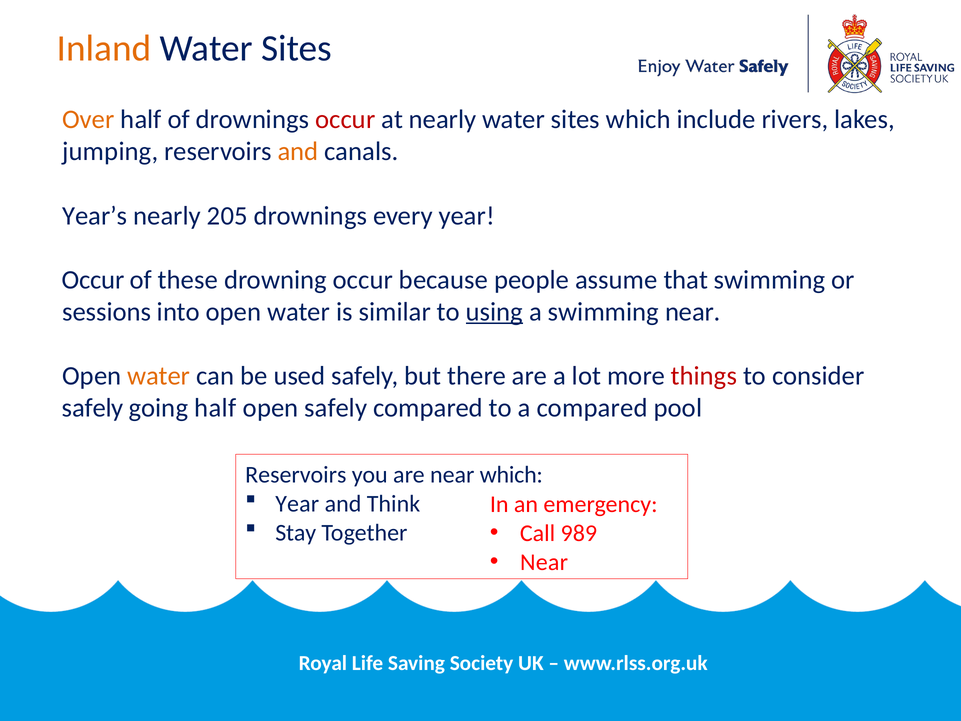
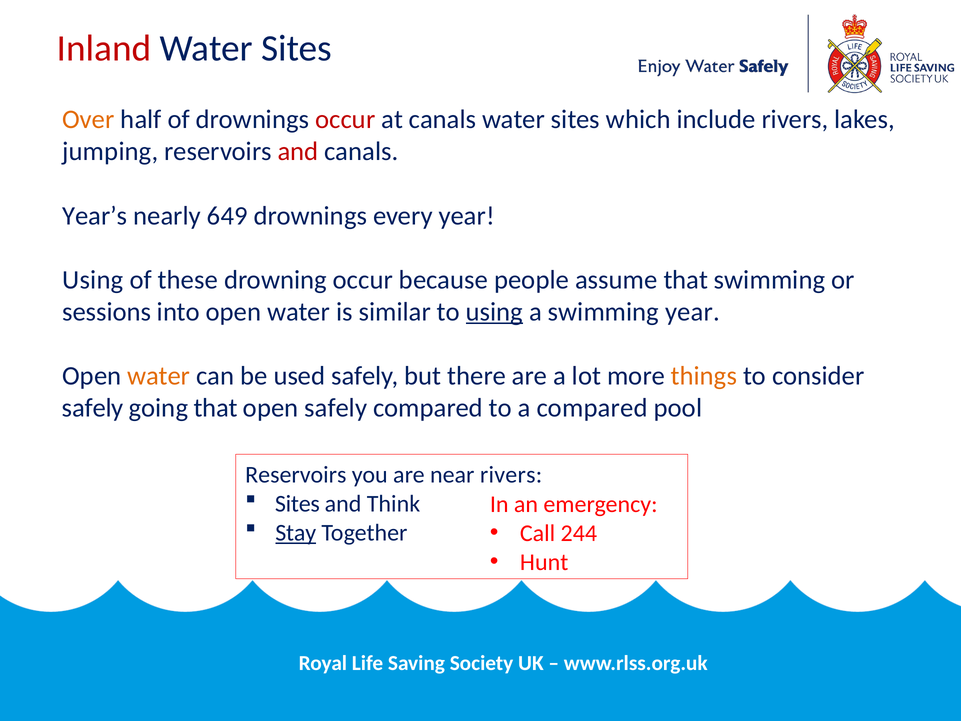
Inland colour: orange -> red (104, 49)
at nearly: nearly -> canals (443, 120)
and colour: orange -> red (298, 152)
205: 205 -> 649 (227, 216)
Occur: Occur -> Using (93, 280)
swimming near: near -> year (693, 312)
things colour: red -> orange (704, 376)
going half: half -> that (216, 408)
near which: which -> rivers (511, 475)
Year: Year -> Sites (297, 504)
Stay underline: none -> present (296, 533)
989: 989 -> 244 (579, 533)
Near: Near -> Hunt (544, 562)
